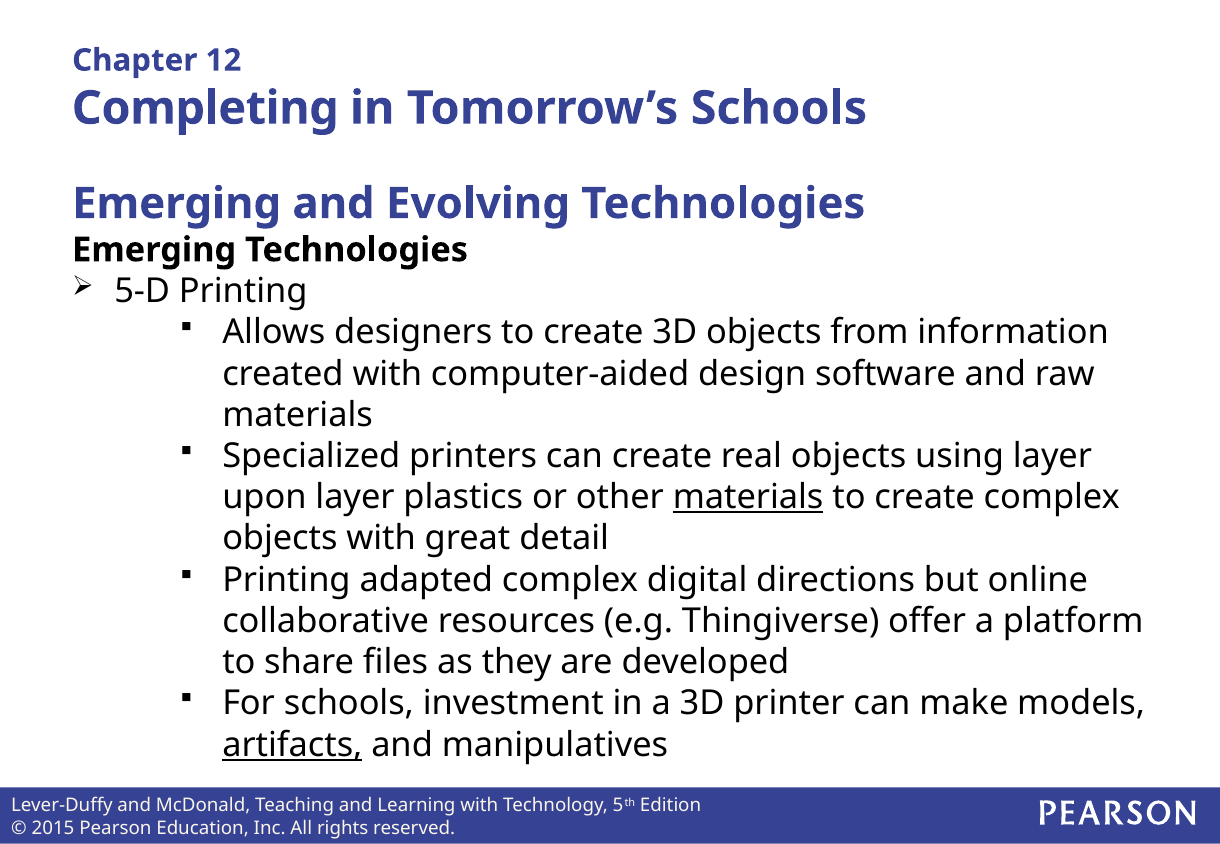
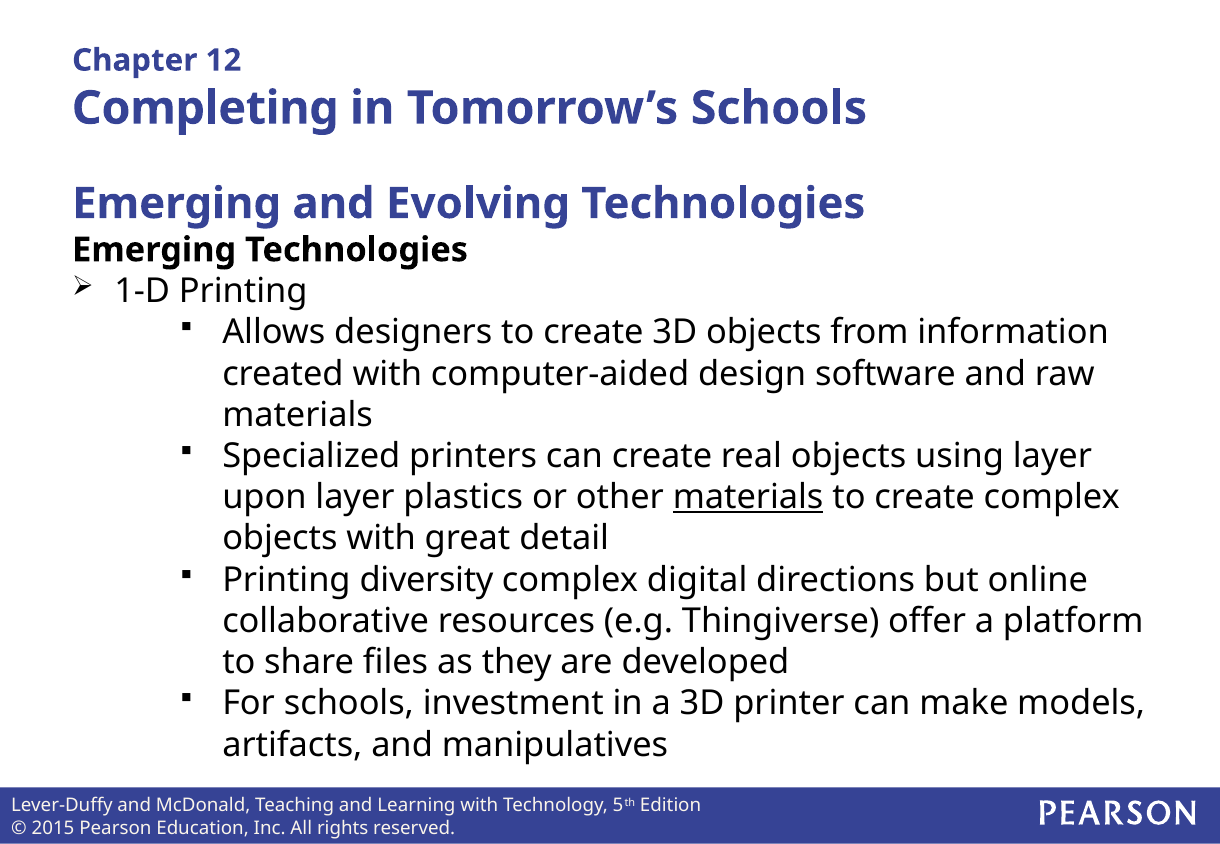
5-D: 5-D -> 1-D (142, 291)
adapted: adapted -> diversity (427, 580)
artifacts underline: present -> none (292, 745)
